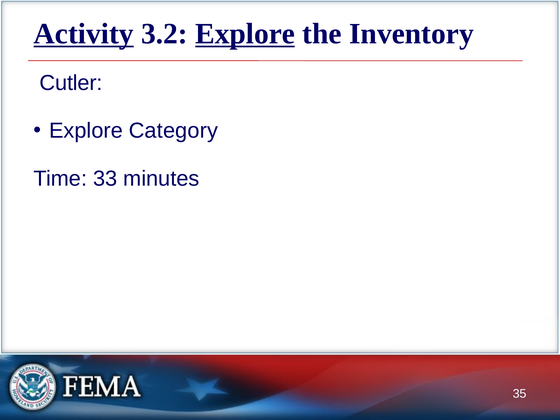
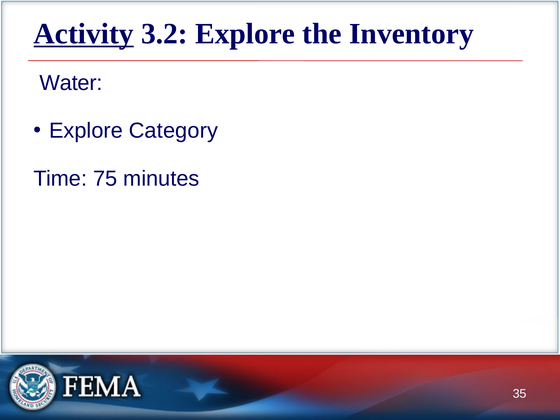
Explore underline: present -> none (245, 34)
Cutler: Cutler -> Water (71, 83)
33: 33 -> 75 (105, 179)
